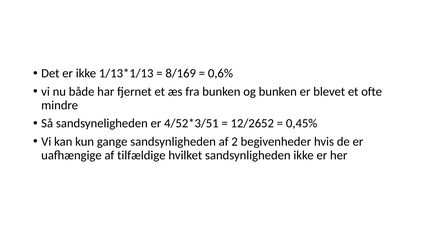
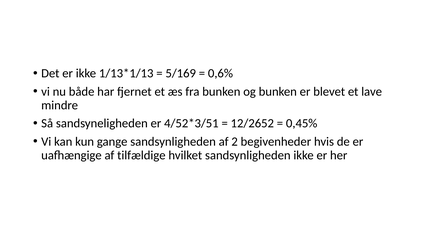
8/169: 8/169 -> 5/169 (181, 73)
ofte: ofte -> lave (372, 92)
